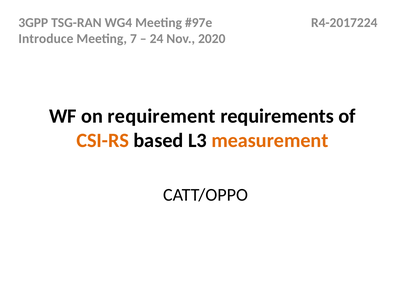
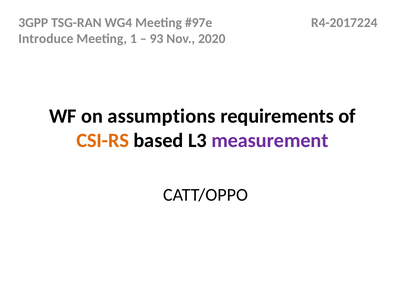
7: 7 -> 1 (133, 39)
24: 24 -> 93 (157, 39)
requirement: requirement -> assumptions (162, 116)
measurement colour: orange -> purple (270, 140)
